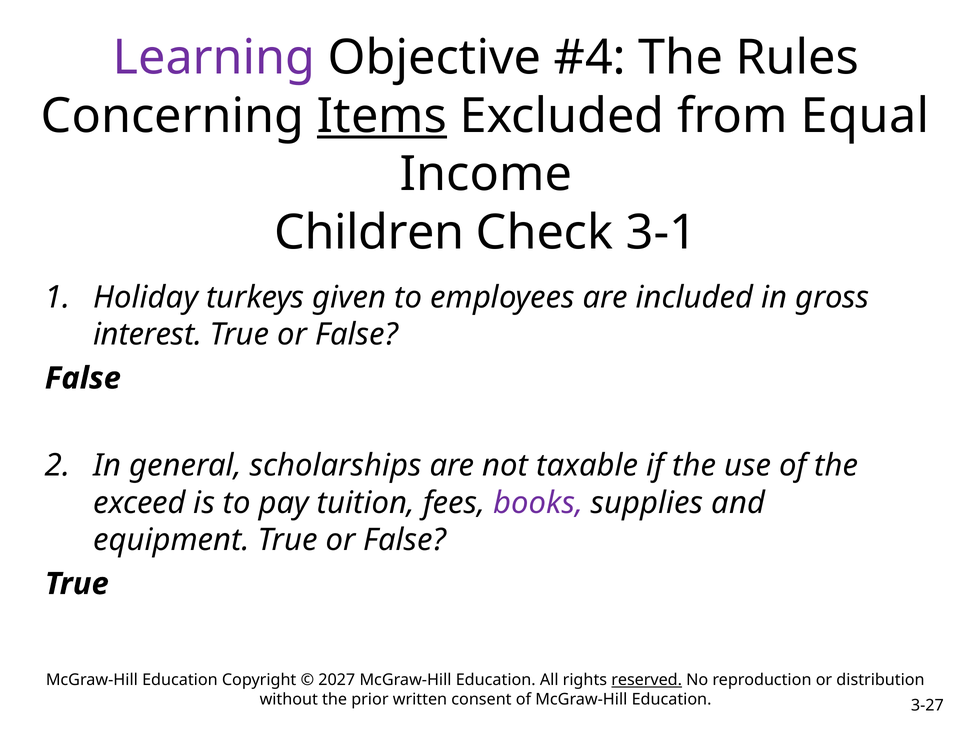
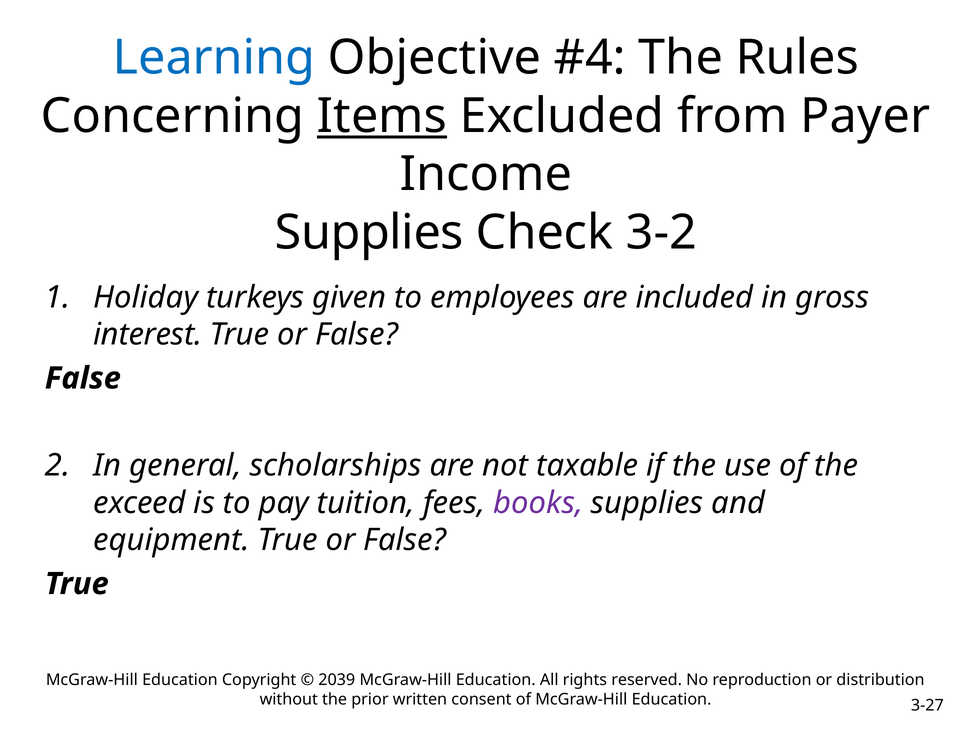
Learning colour: purple -> blue (214, 58)
Equal: Equal -> Payer (865, 116)
Children: Children -> Supplies (369, 233)
3-1: 3-1 -> 3-2 (661, 233)
2027: 2027 -> 2039 (337, 680)
reserved underline: present -> none (647, 680)
